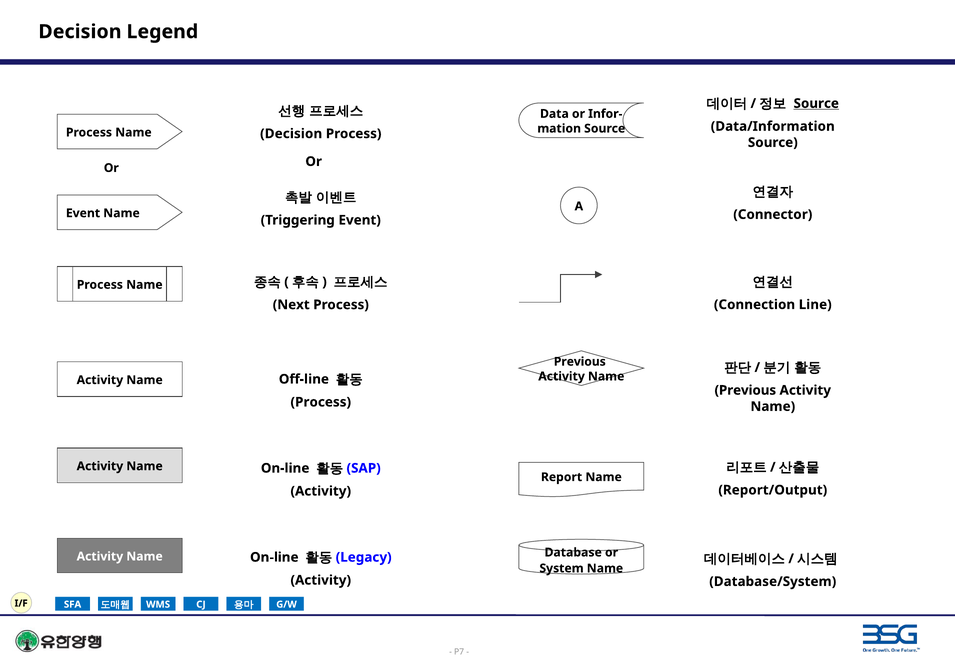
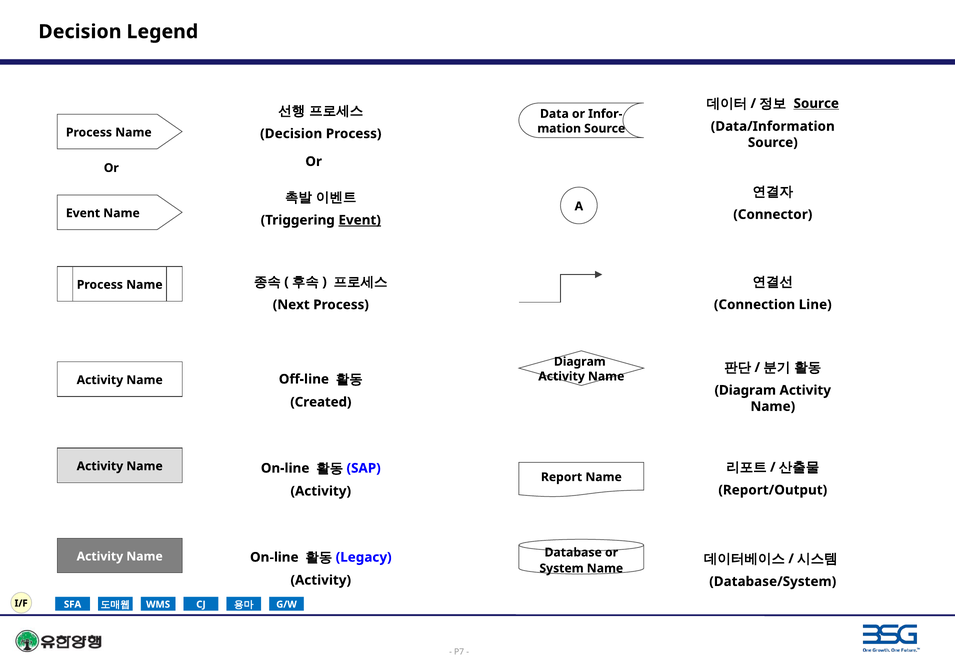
Event underline: none -> present (360, 220)
Previous: Previous -> Diagram (580, 362)
Previous: Previous -> Diagram (745, 390)
Process: Process -> Created (321, 402)
